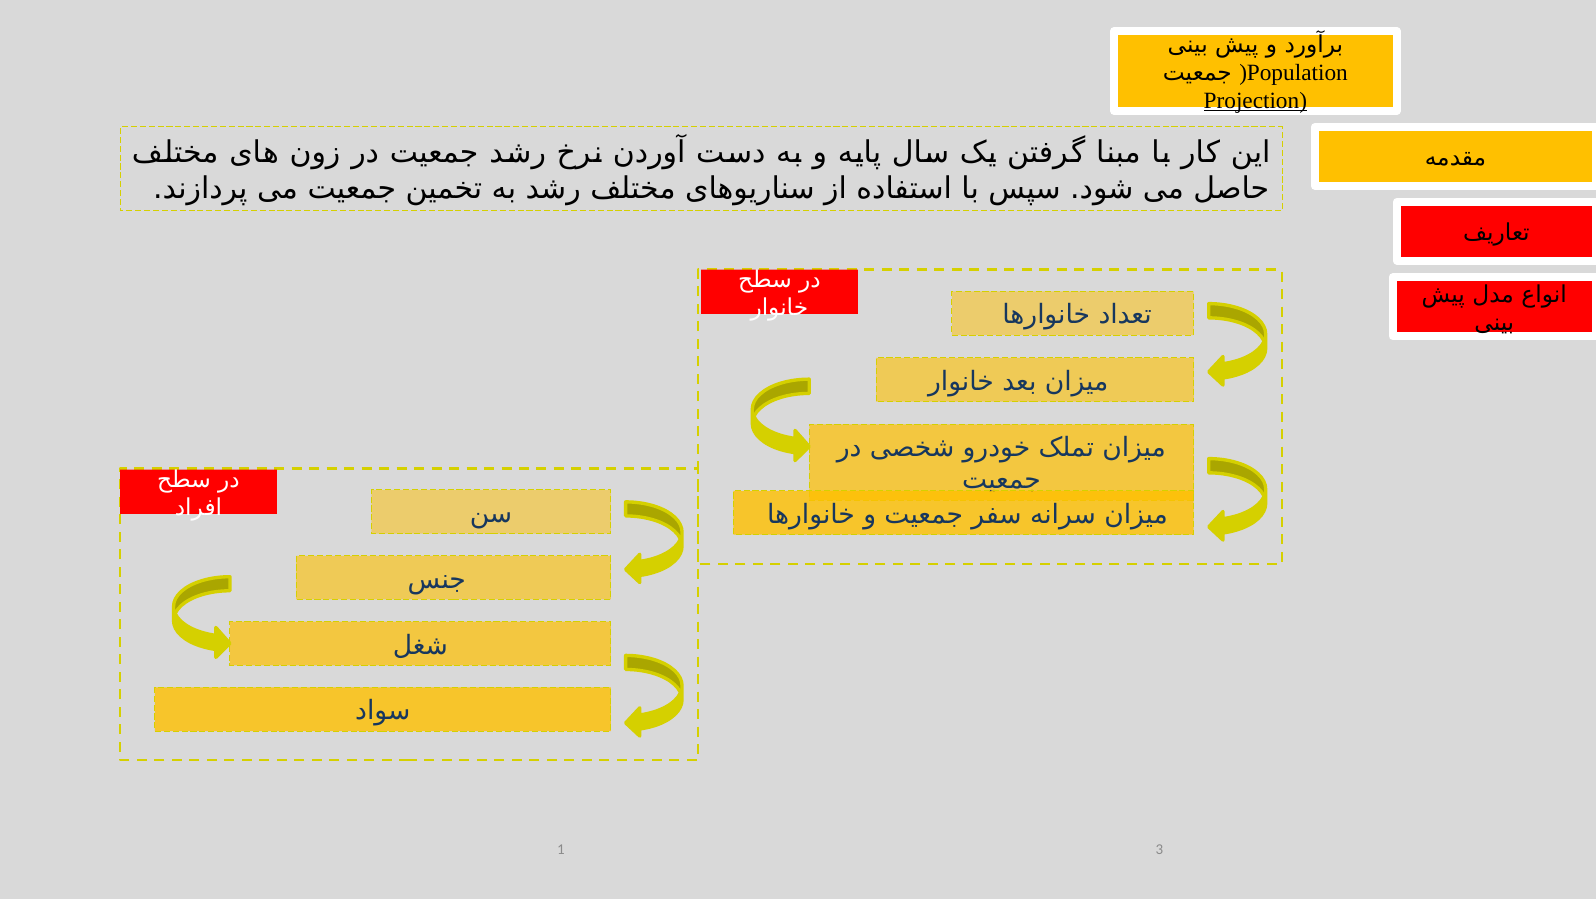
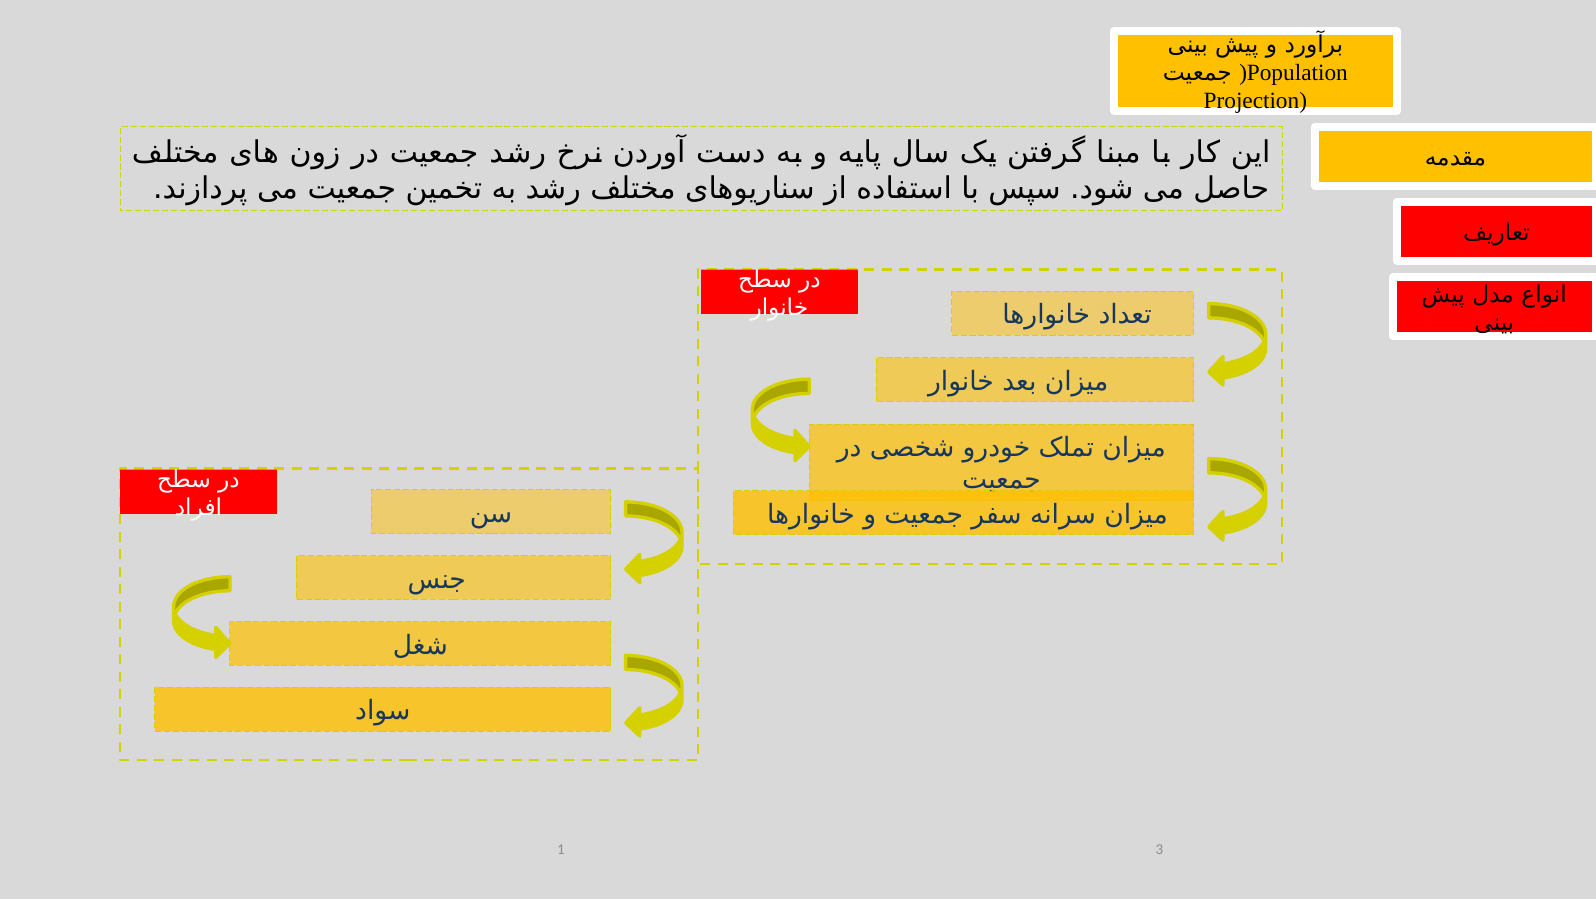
Projection underline: present -> none (1255, 101)
